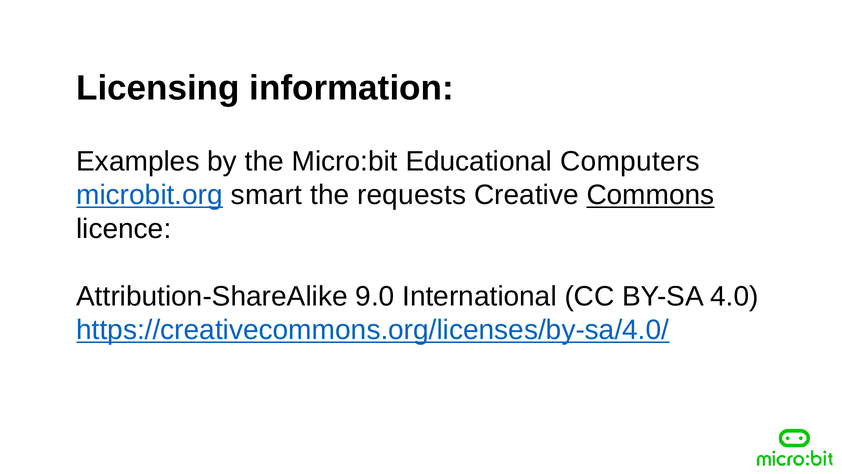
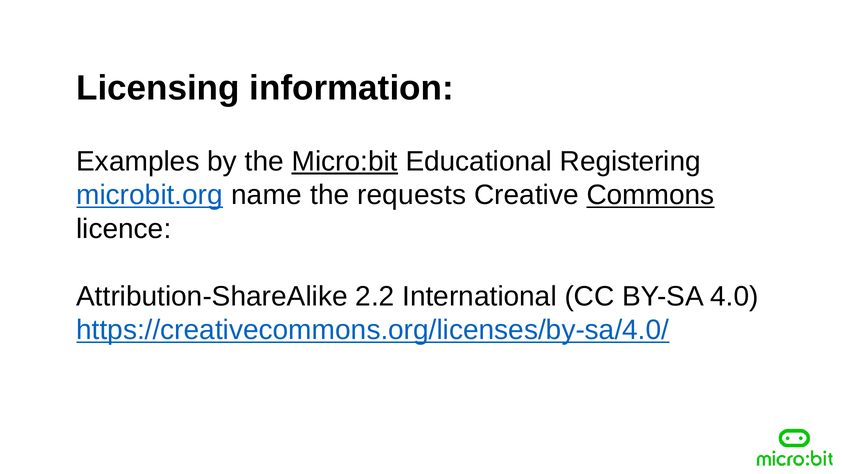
Micro:bit underline: none -> present (345, 161)
Computers: Computers -> Registering (630, 161)
smart: smart -> name (267, 195)
9.0: 9.0 -> 2.2 (375, 296)
